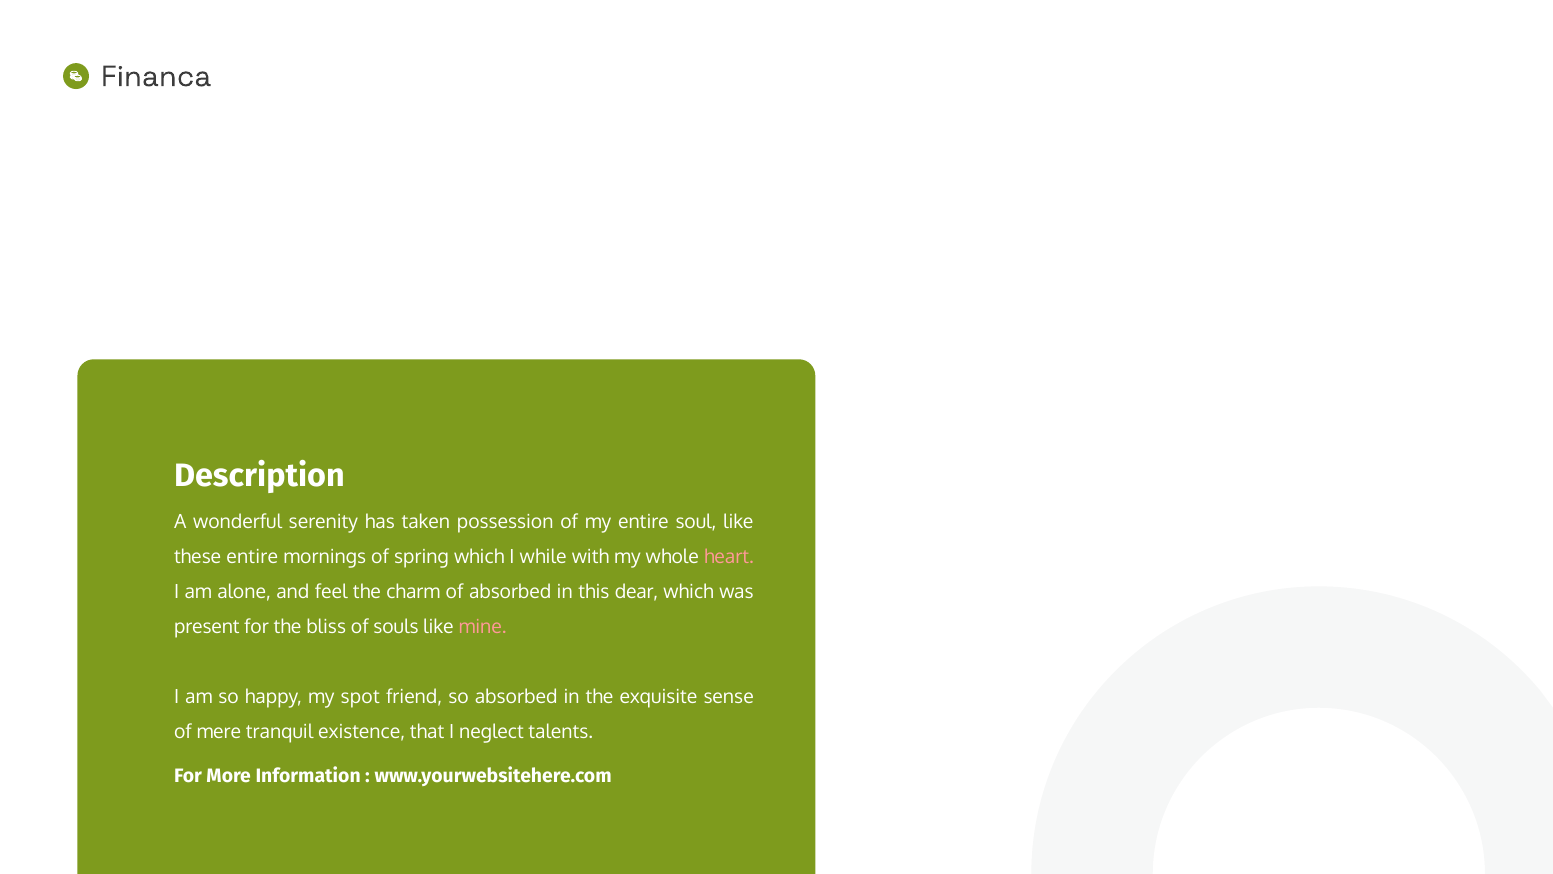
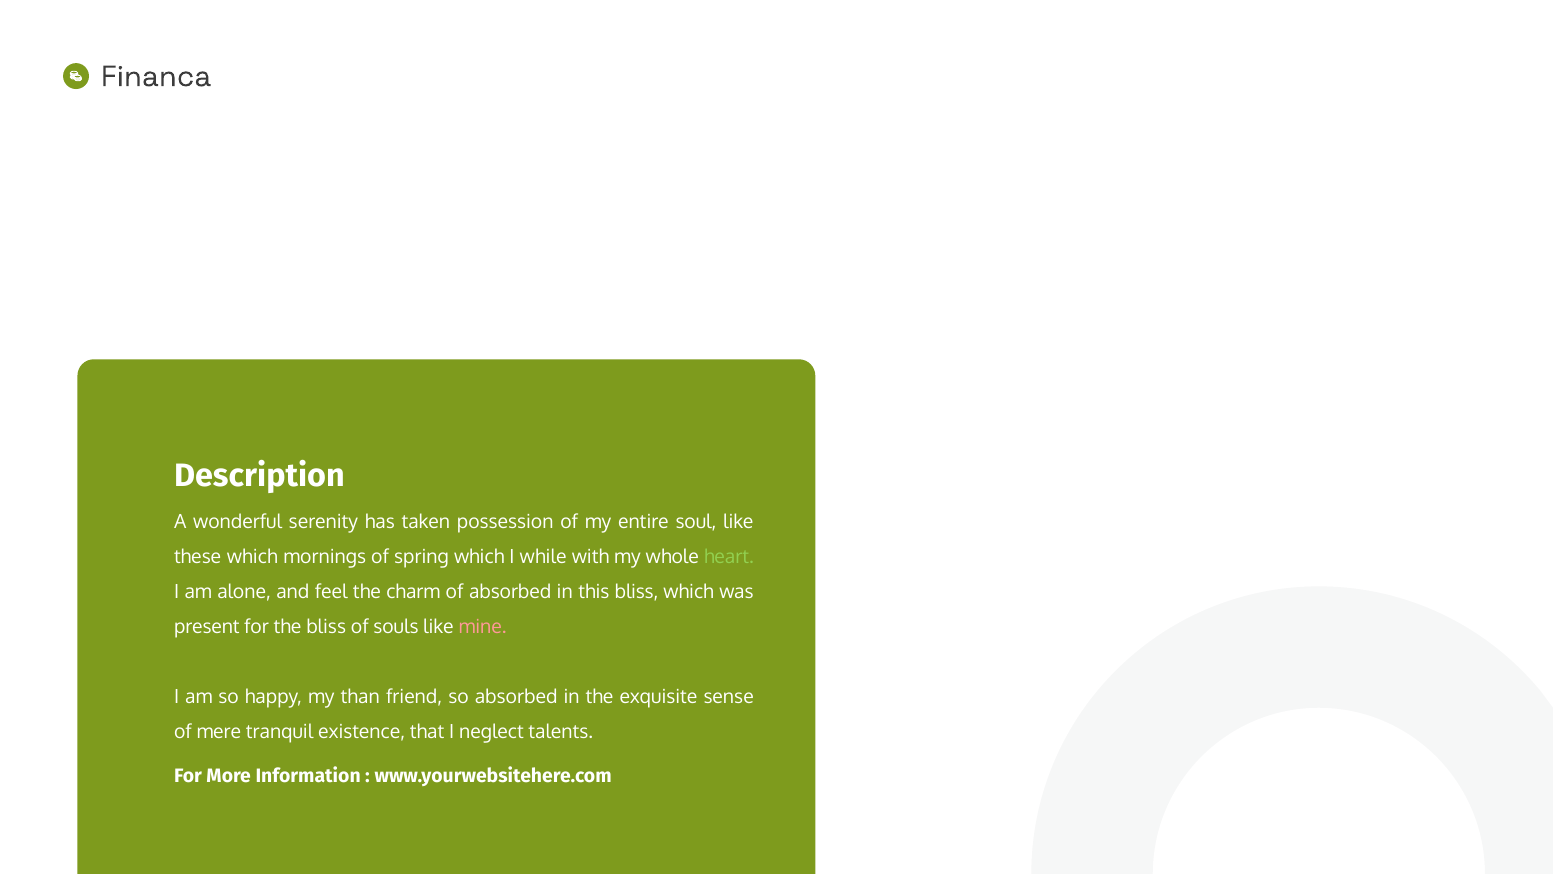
these entire: entire -> which (252, 557)
heart colour: pink -> light green (729, 557)
this dear: dear -> bliss (637, 592)
spot: spot -> than (360, 697)
